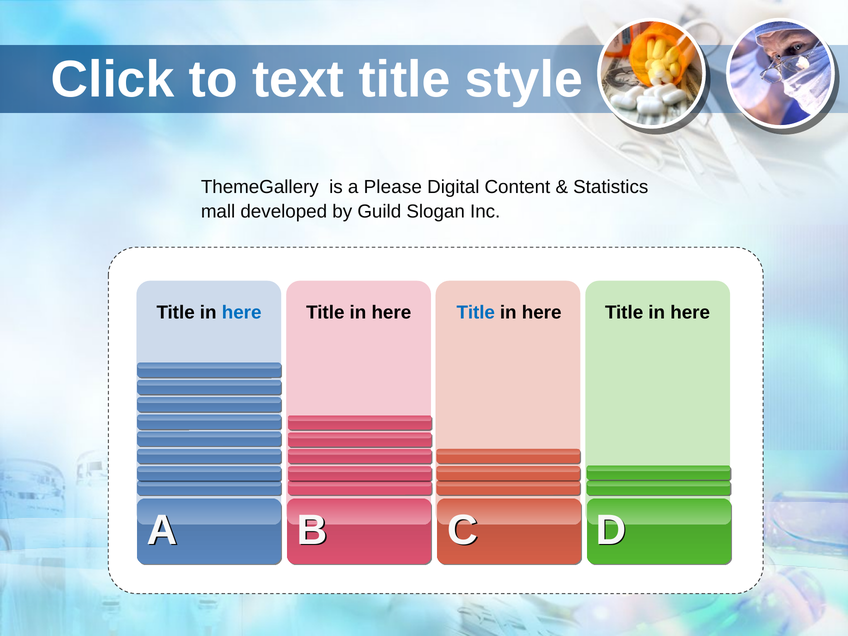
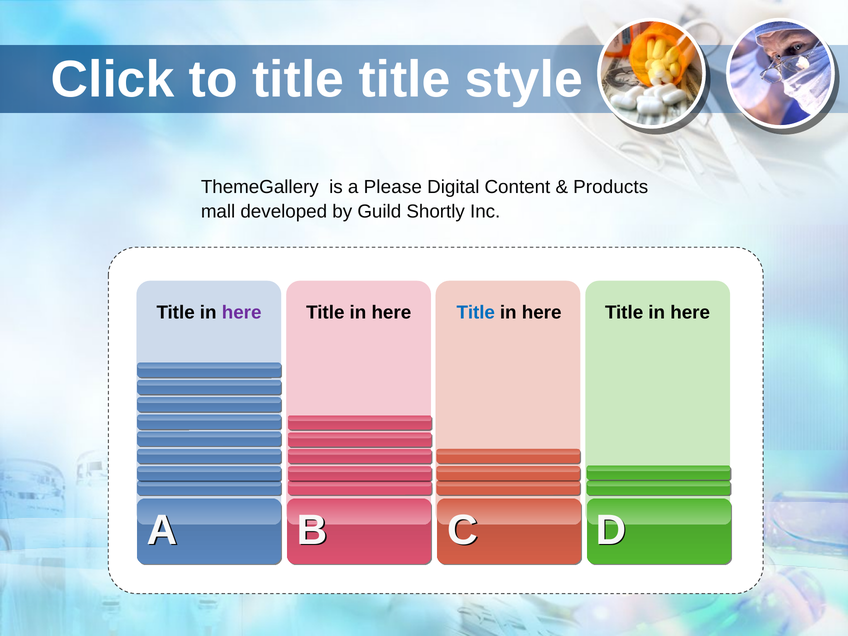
to text: text -> title (298, 80)
Statistics: Statistics -> Products (611, 187)
Slogan: Slogan -> Shortly (436, 212)
here colour: blue -> purple (242, 313)
